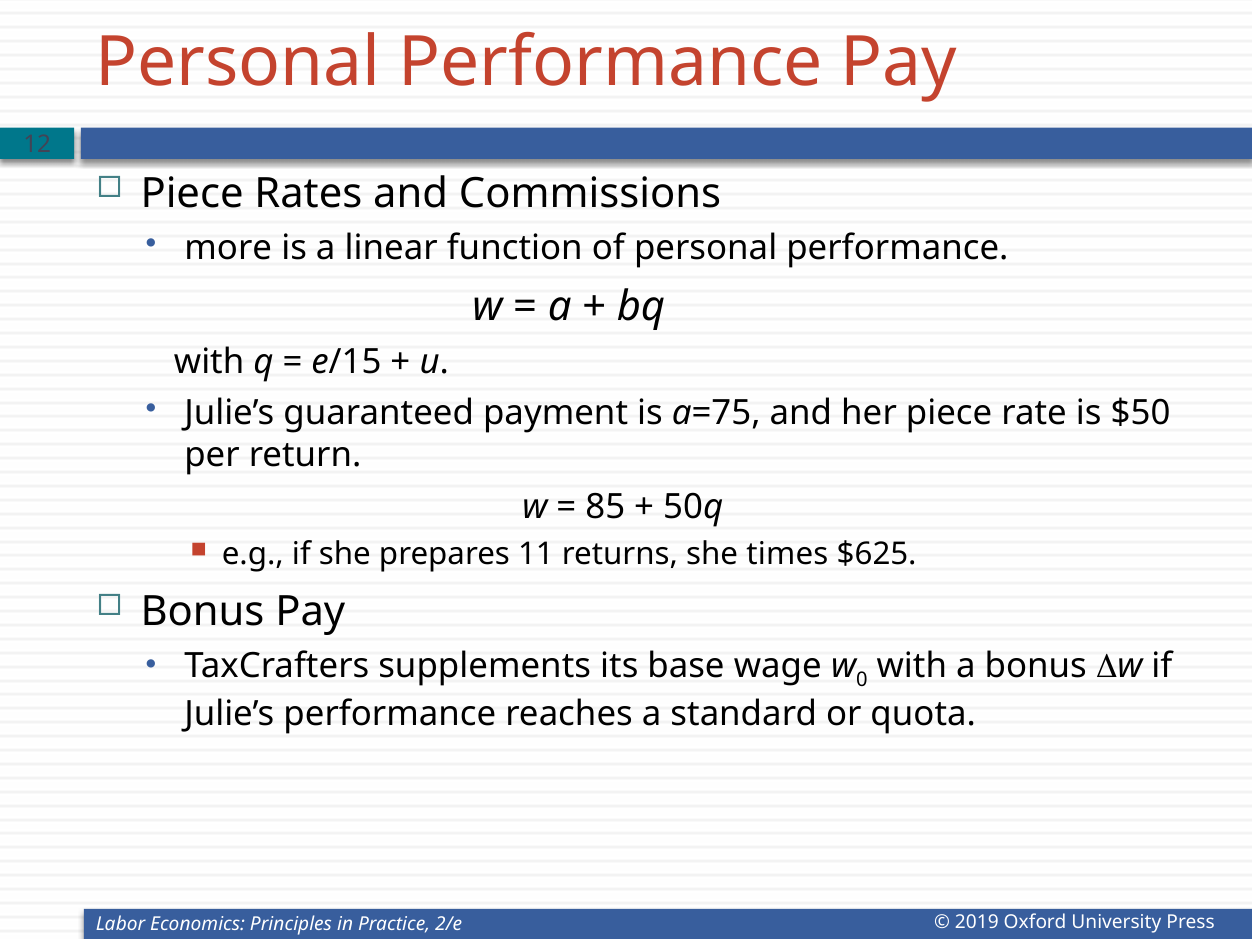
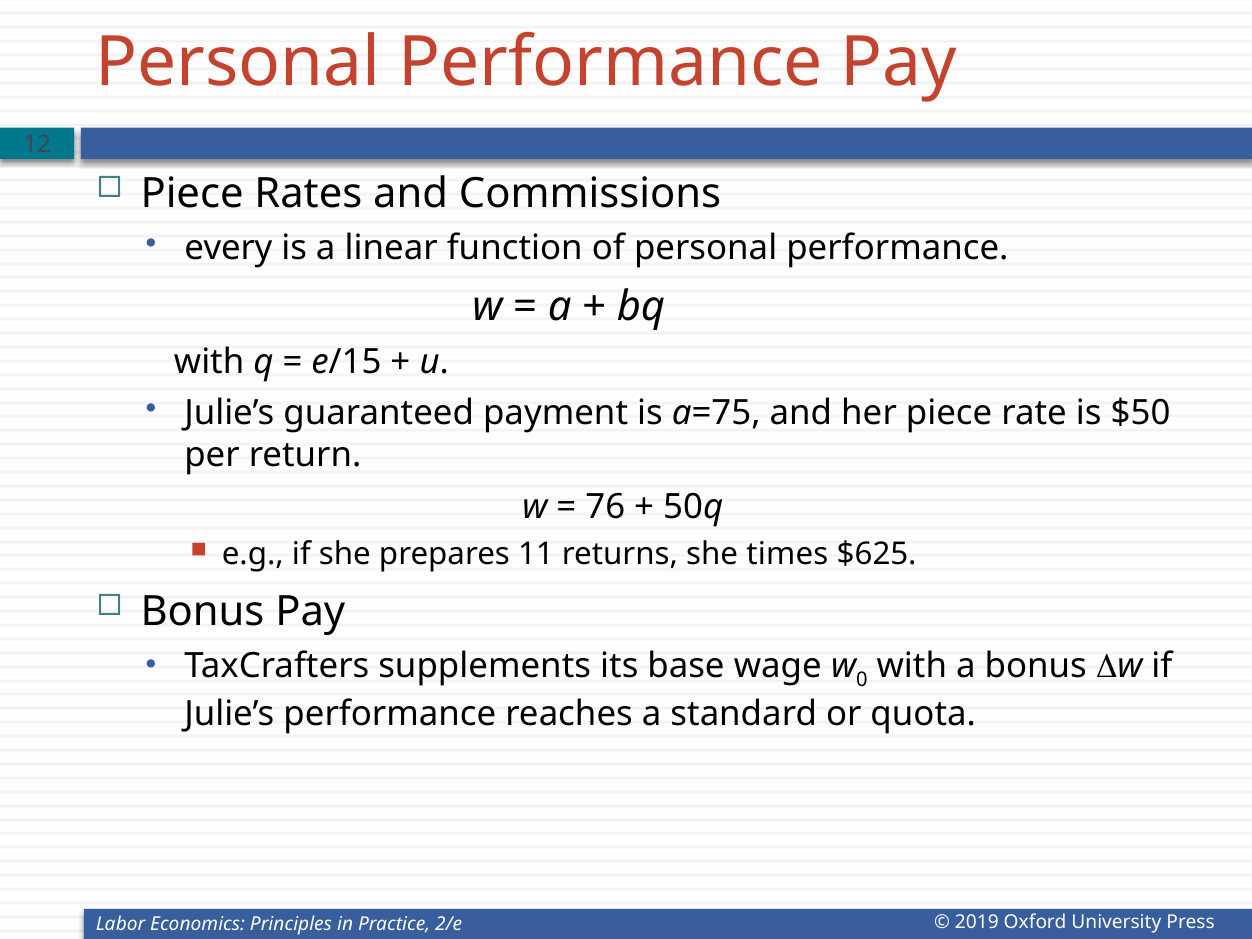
more: more -> every (228, 248)
85: 85 -> 76 (605, 507)
